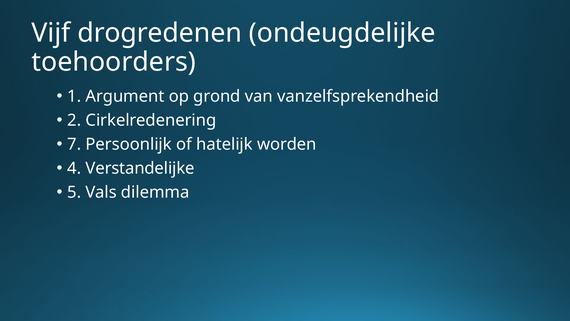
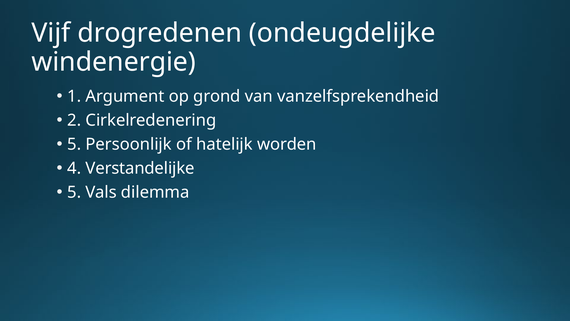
toehoorders: toehoorders -> windenergie (114, 62)
7: 7 -> 5 (74, 144)
